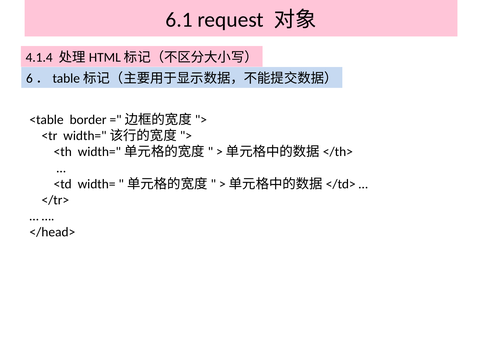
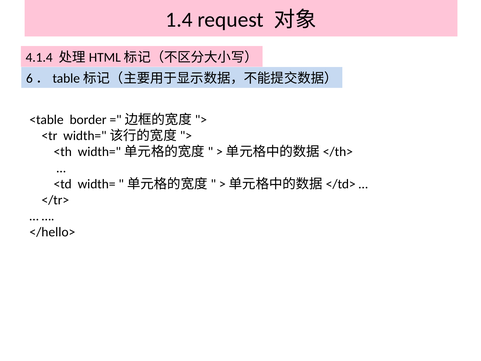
6.1: 6.1 -> 1.4 (179, 20)
</head>: </head> -> </hello> (52, 232)
